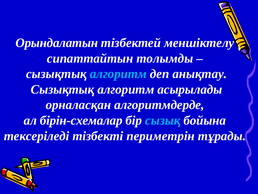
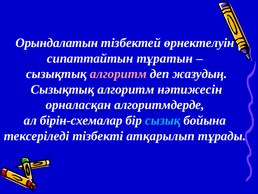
меншіктелу: меншіктелу -> өрнектелуін (199, 43)
толымды: толымды -> тұратын (165, 58)
алгоритм colour: light blue -> pink (118, 74)
анықтау: анықтау -> жазудың (200, 74)
асырылады: асырылады -> нәтижесін (190, 89)
периметрін: периметрін -> атқарылып (161, 136)
